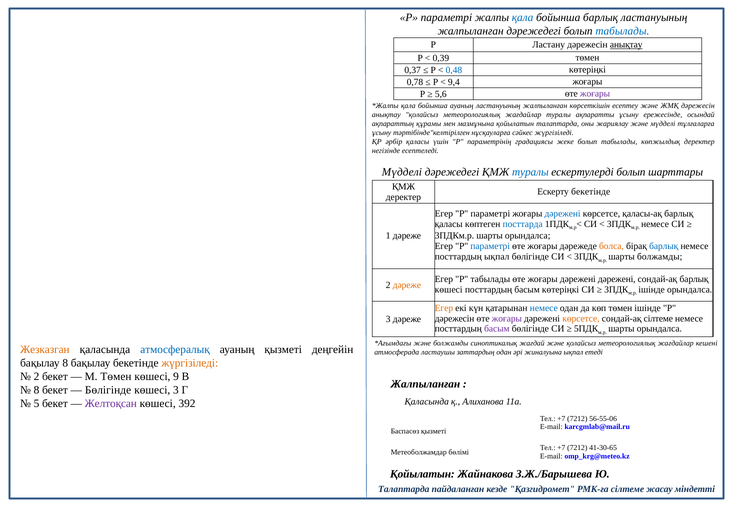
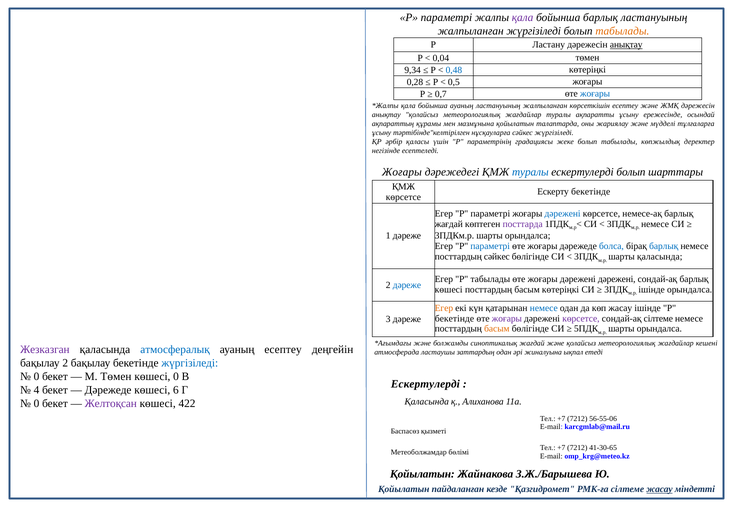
қала colour: blue -> purple (523, 17)
жалпыланған дәрежедегі: дәрежедегі -> жүргізіледі (534, 31)
табылады colour: blue -> orange (622, 31)
0,39: 0,39 -> 0,04 (441, 58)
0,37: 0,37 -> 9,34 (413, 70)
0,78: 0,78 -> 0,28 (415, 82)
9,4: 9,4 -> 0,5 (454, 82)
5,6: 5,6 -> 0,7 (441, 94)
жоғары colour: purple -> blue (595, 94)
Мүдделі: Мүдделі -> Жоғары (402, 172)
деректер: деректер -> көрсетсе (403, 197)
қаласы-ақ: қаласы-ақ -> немесе-ақ (642, 214)
қаласы: қаласы -> жағдай (449, 224)
посттарда colour: blue -> purple (523, 224)
болса colour: orange -> blue (611, 246)
посттардың ықпал: ықпал -> сәйкес (497, 257)
шарты болжамды: болжамды -> қаласында (660, 257)
дәреже colour: orange -> blue (407, 285)
көп төмен: төмен -> жасау (620, 308)
дәрежесін: дәрежесін -> бекетінде (454, 319)
көрсетсе colour: orange -> purple (581, 319)
басым colour: purple -> orange (497, 329)
Жезказган colour: orange -> purple (45, 350)
ауаның қызметі: қызметі -> есептеу (283, 350)
бақылау 8: 8 -> 2 (65, 363)
жүргізіледі colour: orange -> blue (190, 363)
2: 2 -> 0 (37, 377)
көшесі 9: 9 -> 0 (176, 377)
Жалпыланған: Жалпыланған -> Ескертулерді (425, 384)
8: 8 -> 4 (37, 390)
Бөлігінде: Бөлігінде -> Дәрежеде (108, 390)
көшесі 3: 3 -> 6 (176, 390)
5: 5 -> 0 (37, 404)
392: 392 -> 422 (187, 404)
Талаптарда: Талаптарда -> Қойылатын (404, 490)
жасау underline: none -> present (659, 490)
